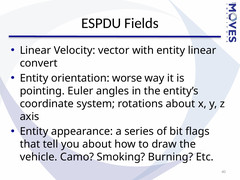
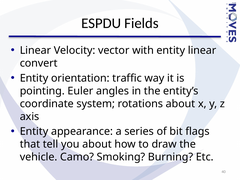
worse: worse -> traffic (127, 78)
